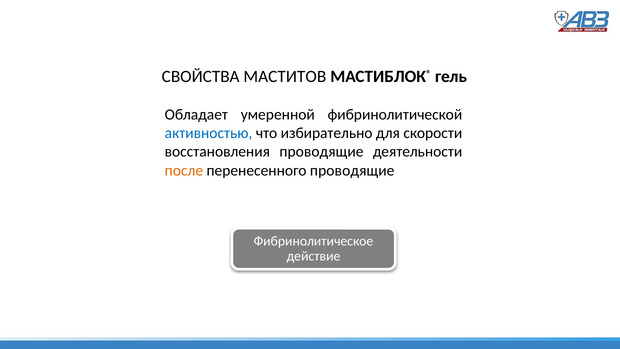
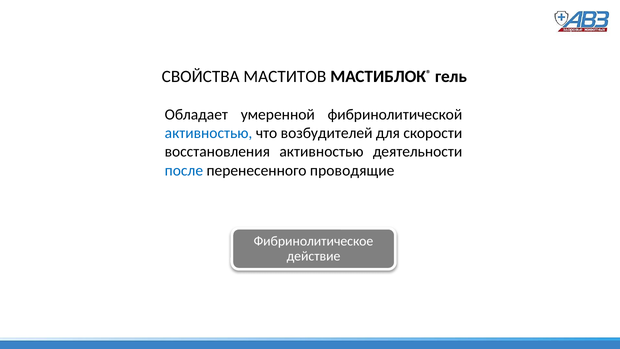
избирательно: избирательно -> возбудителей (327, 133)
восстановления проводящие: проводящие -> активностью (321, 152)
после colour: orange -> blue (184, 170)
